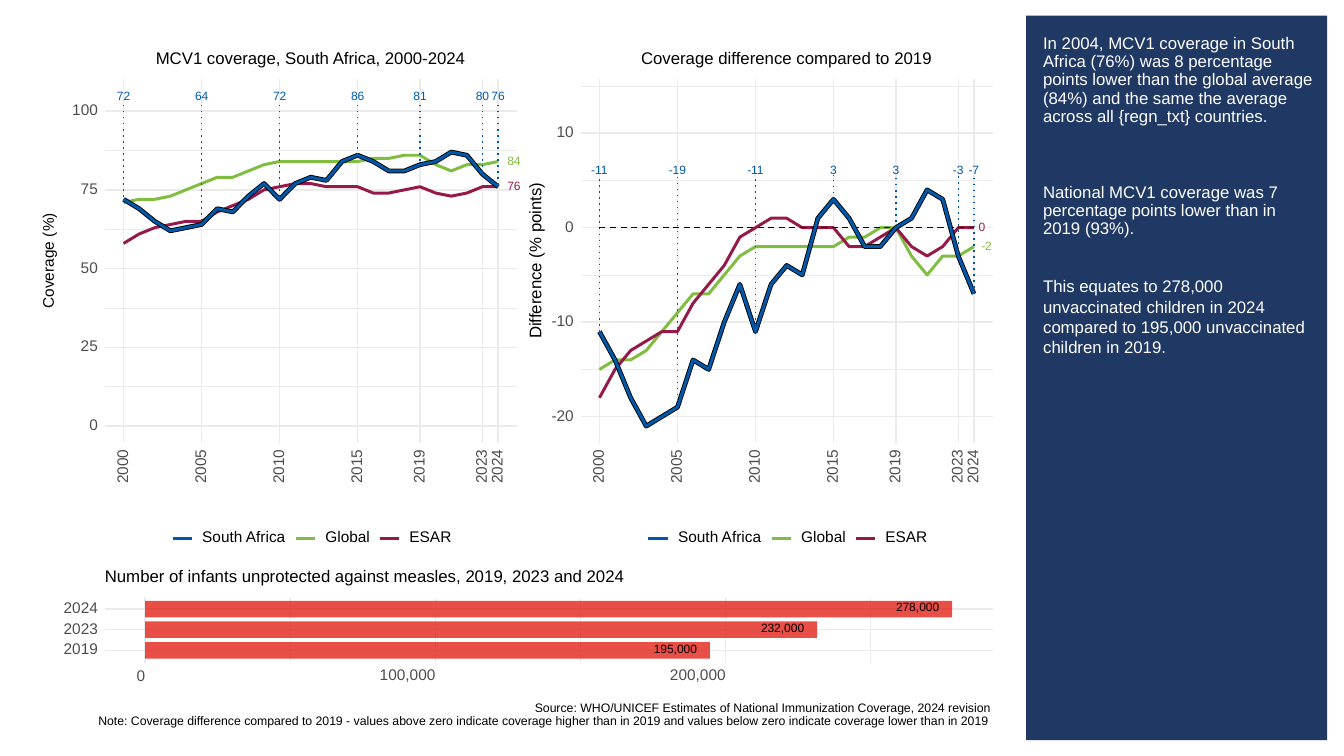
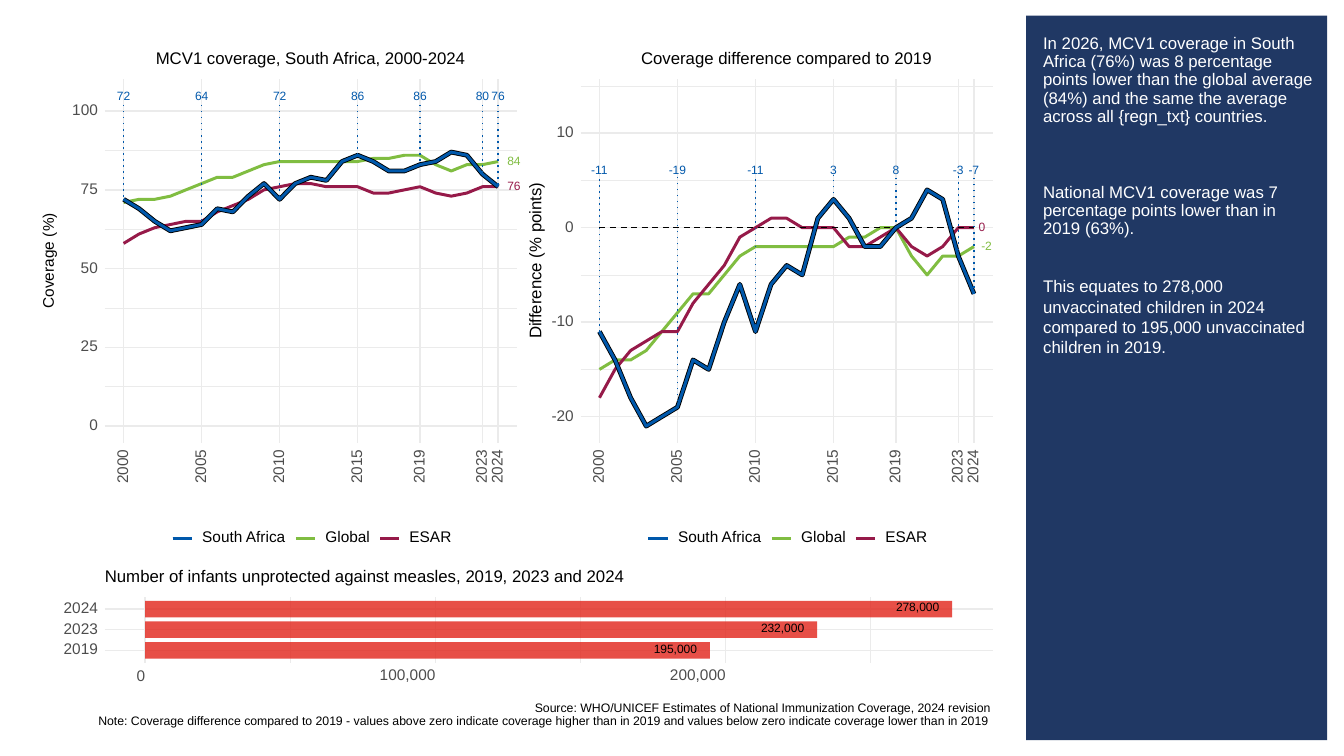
2004: 2004 -> 2026 (1083, 44)
86 81: 81 -> 86 (420, 96)
3 3: 3 -> 8 (896, 170)
93%: 93% -> 63% (1110, 229)
